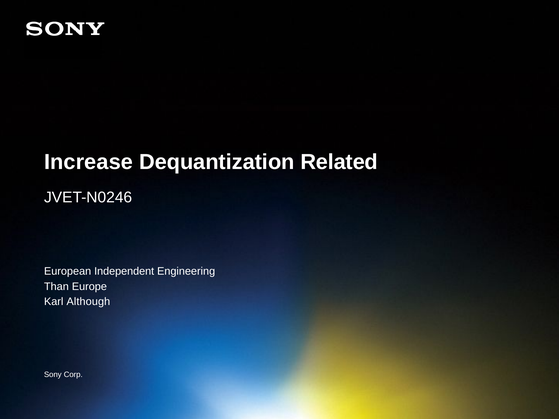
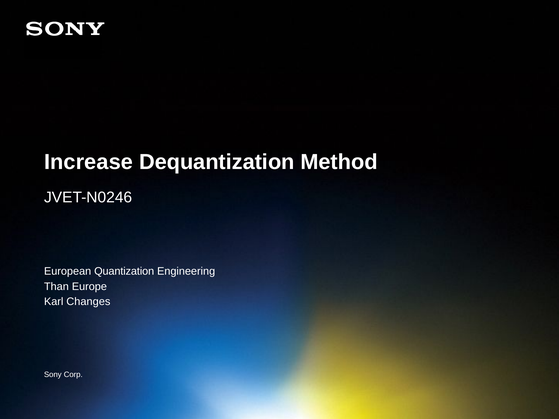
Related: Related -> Method (339, 162)
Independent: Independent -> Quantization (124, 271)
Although: Although -> Changes (88, 302)
